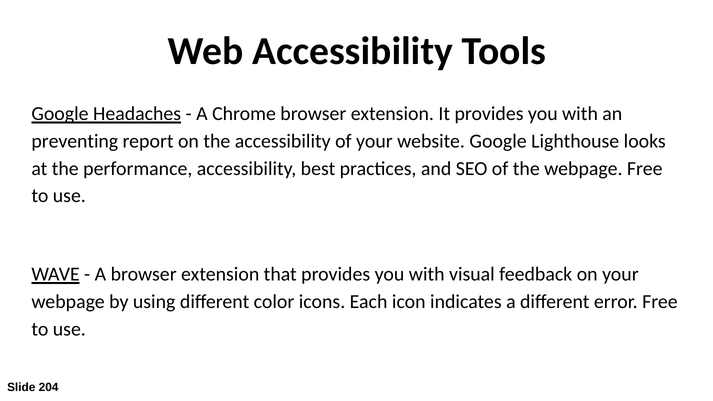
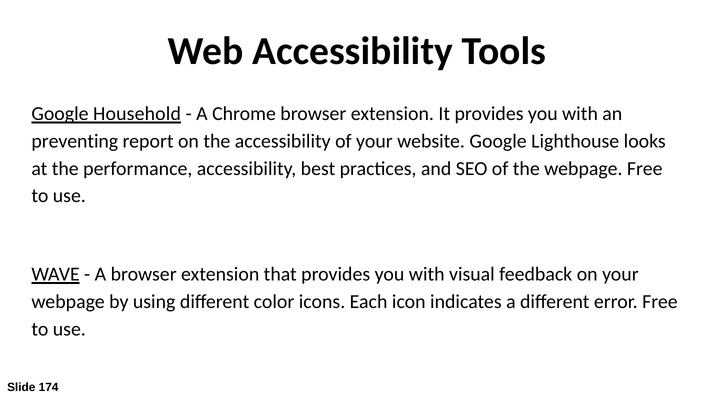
Headaches: Headaches -> Household (137, 114)
204: 204 -> 174 (49, 387)
